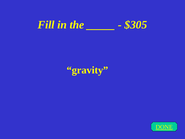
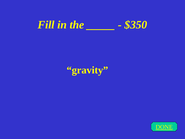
$305: $305 -> $350 (136, 25)
